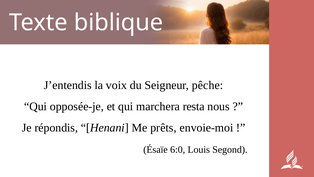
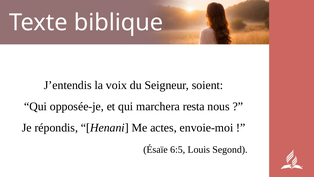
pêche: pêche -> soient (208, 85)
prêts: prêts -> actes (163, 127)
6:0: 6:0 -> 6:5 (178, 149)
